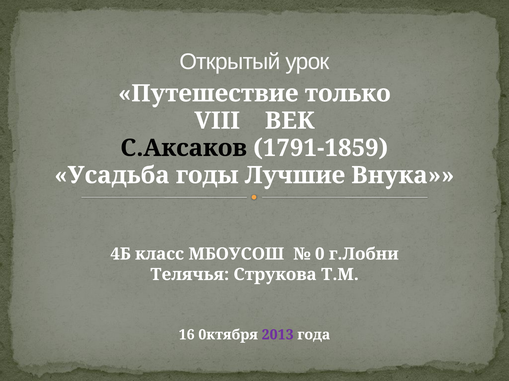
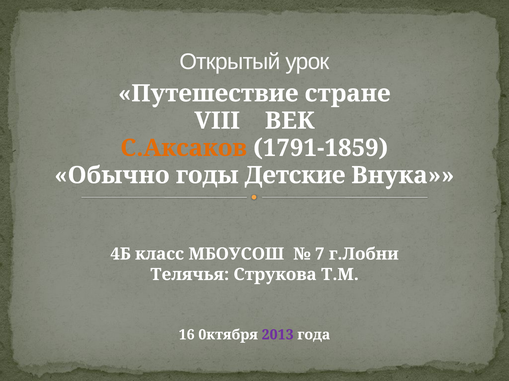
только: только -> стране (348, 94)
С.Аксаков colour: black -> orange (184, 148)
Усадьба: Усадьба -> Обычно (112, 176)
Лучшие: Лучшие -> Детские (295, 176)
0: 0 -> 7 (320, 254)
